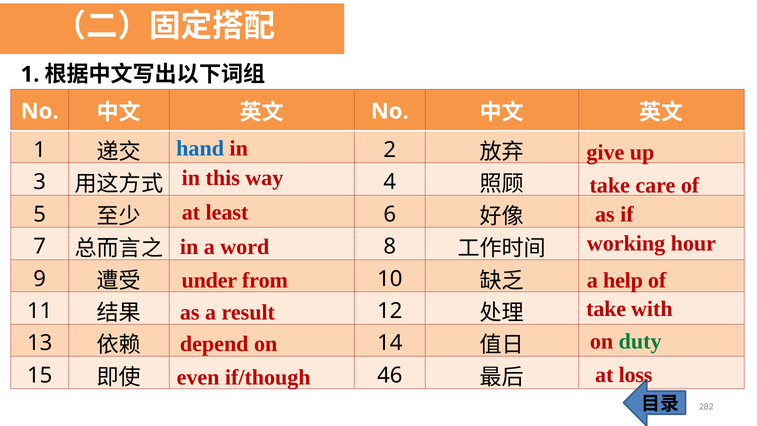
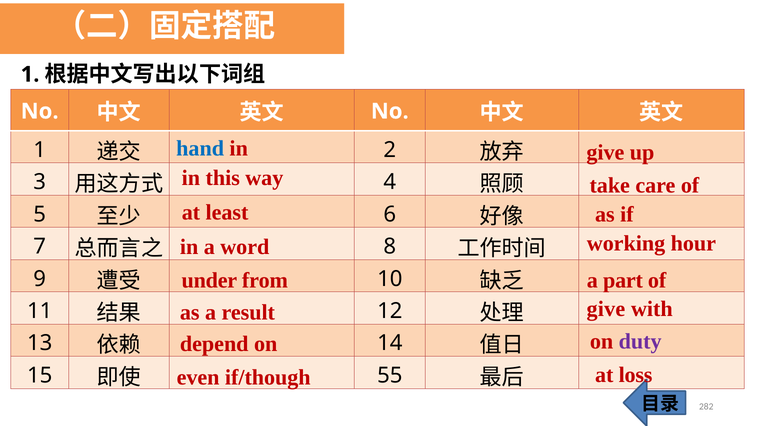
help: help -> part (623, 280)
result take: take -> give (606, 309)
duty colour: green -> purple (640, 341)
46: 46 -> 55 (390, 375)
